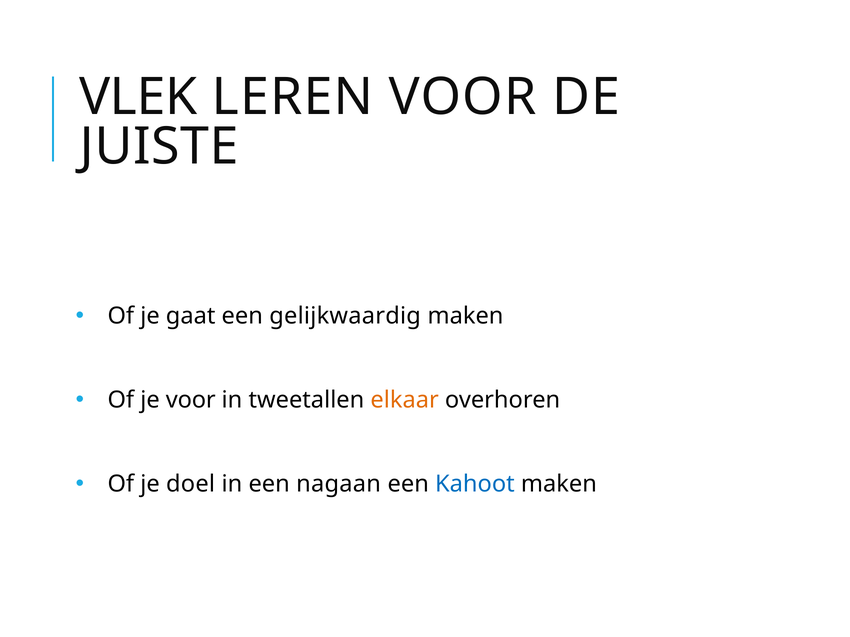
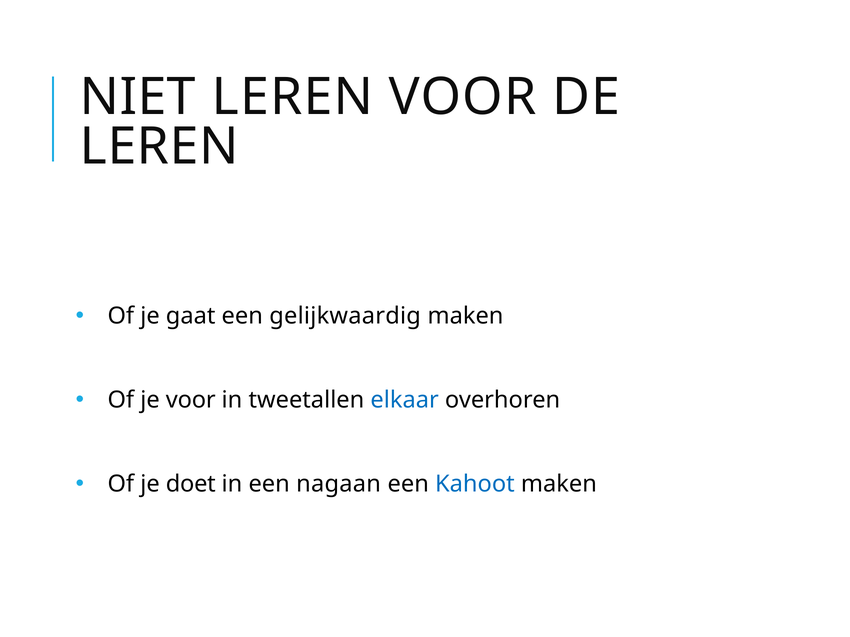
VLEK: VLEK -> NIET (138, 97)
JUISTE: JUISTE -> LEREN (159, 147)
elkaar colour: orange -> blue (405, 400)
doel: doel -> doet (191, 484)
